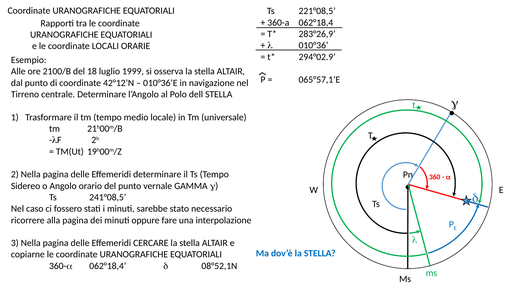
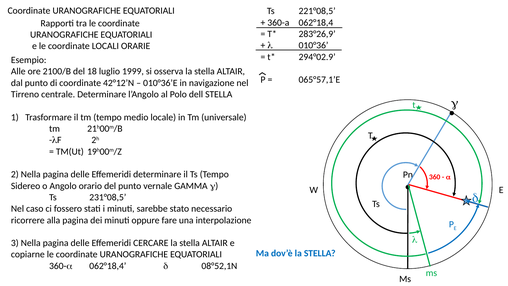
241°08,5: 241°08,5 -> 231°08,5 (108, 197)
